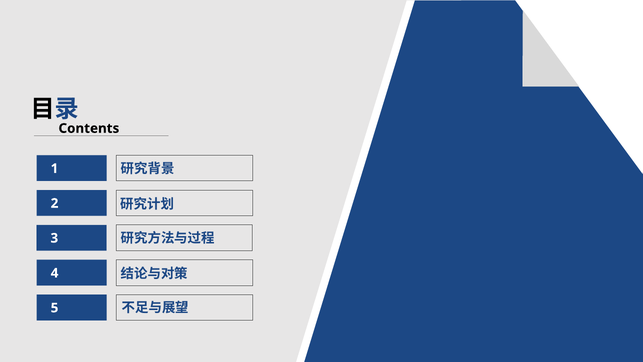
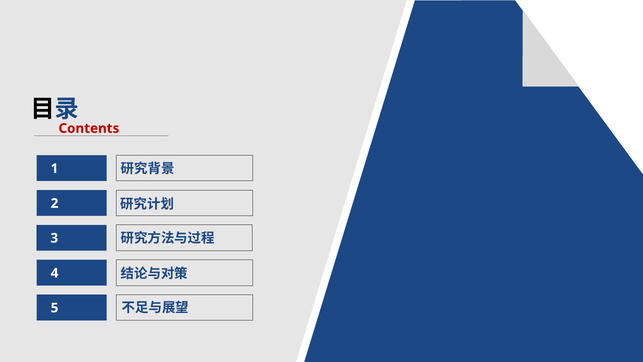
Contents colour: black -> red (89, 128)
